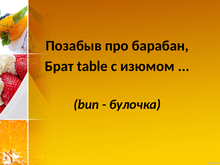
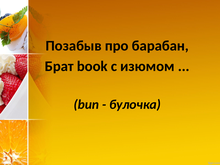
table: table -> book (92, 66)
